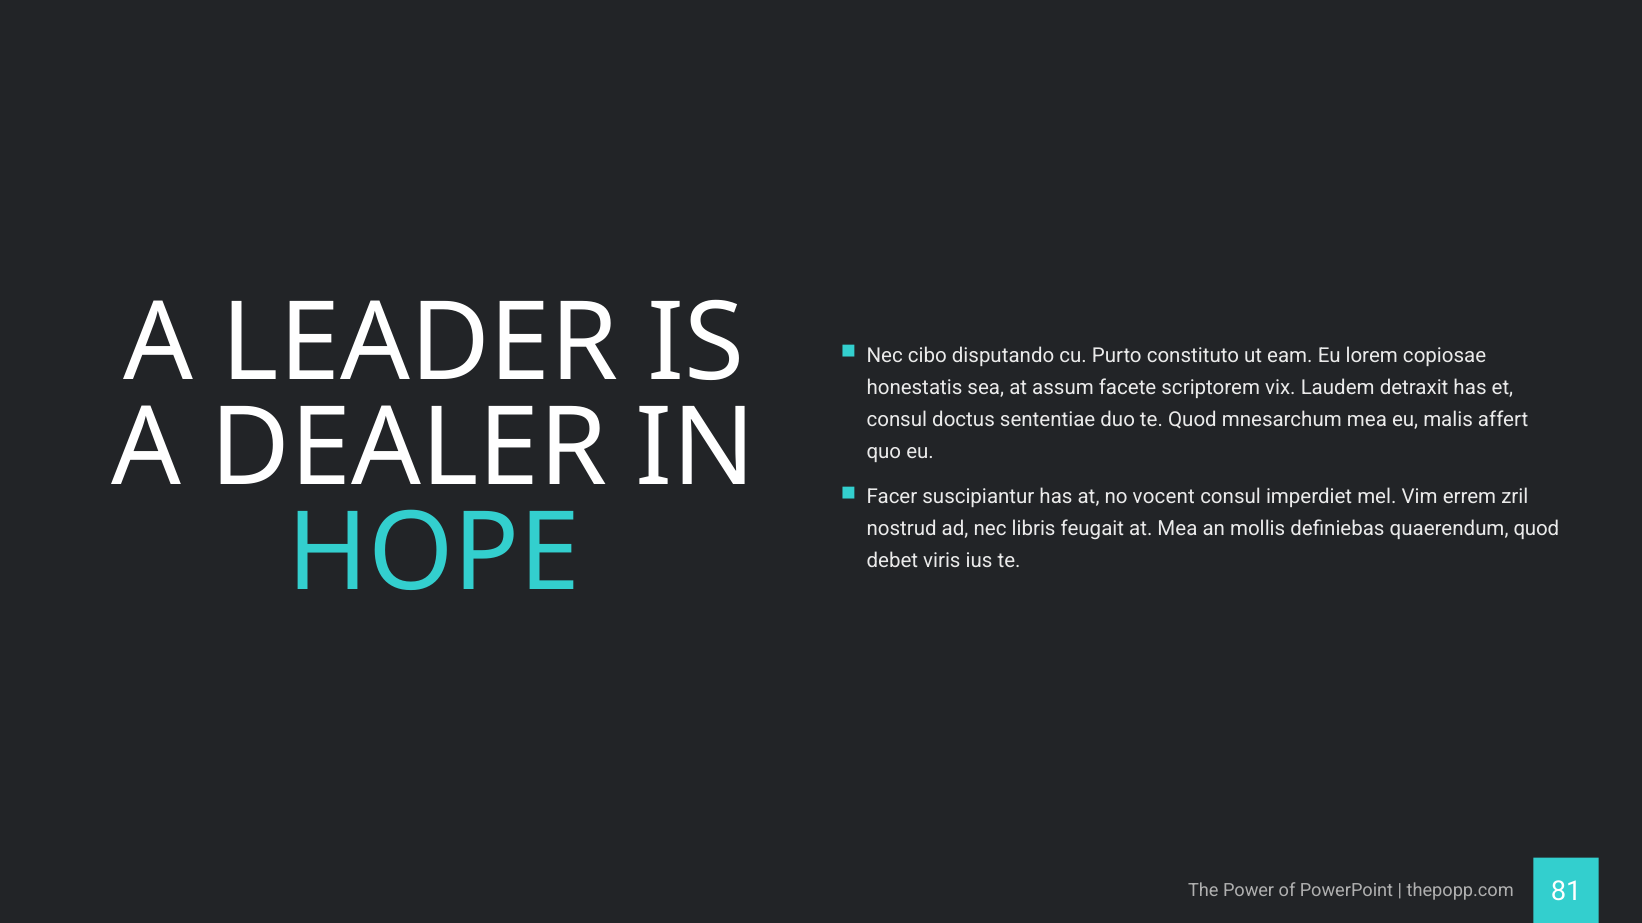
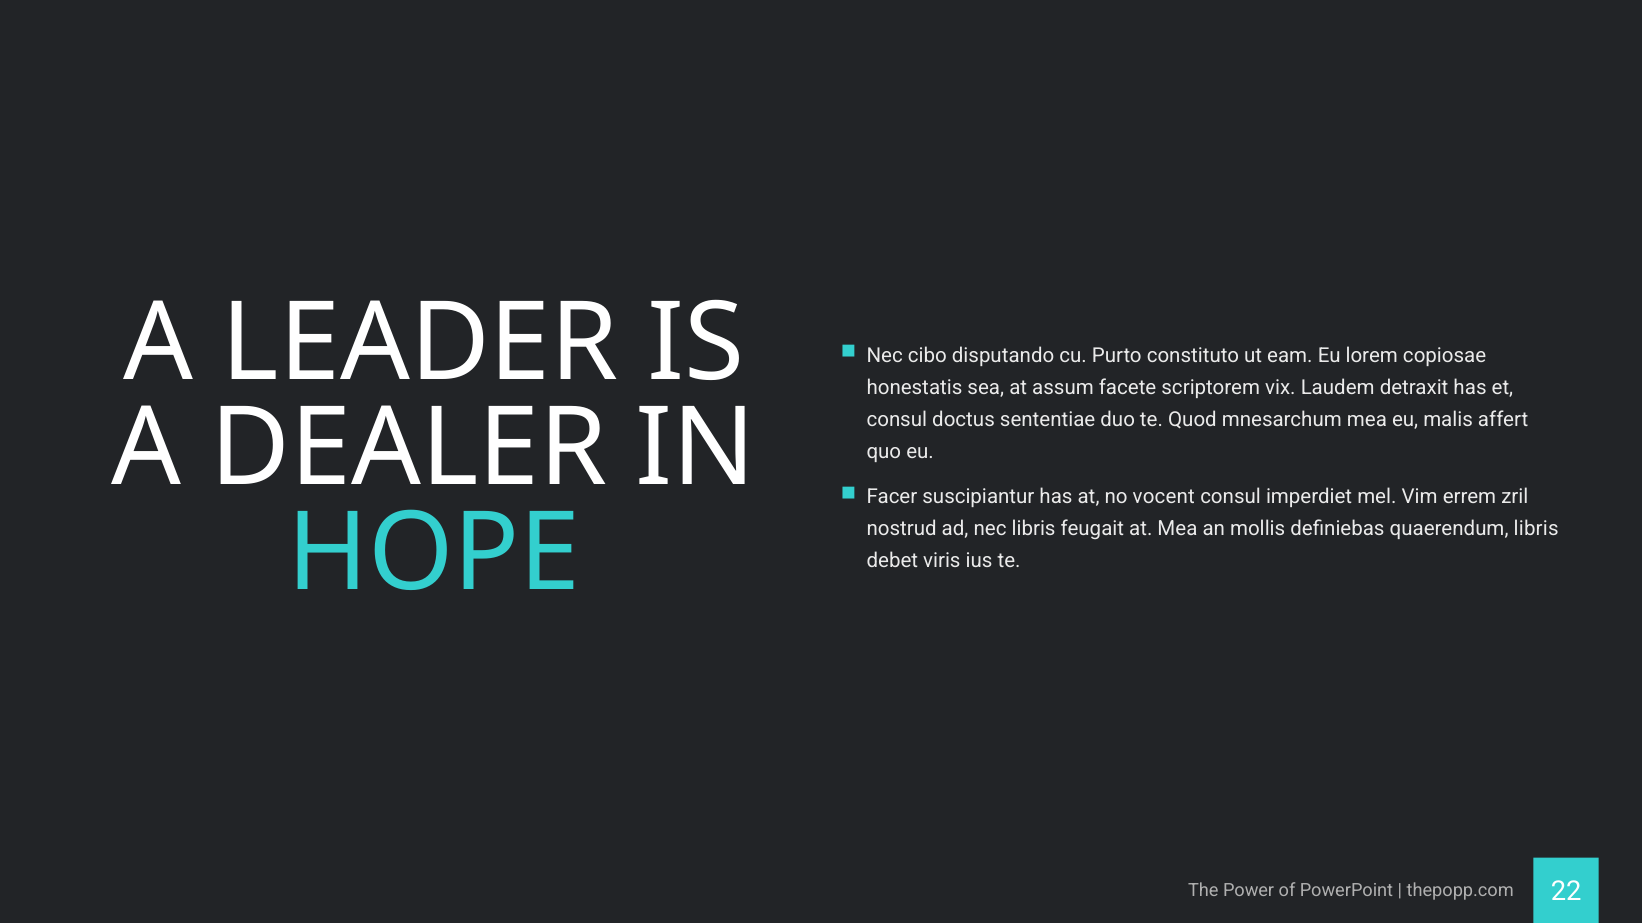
quaerendum quod: quod -> libris (1536, 529)
81: 81 -> 22 (1566, 891)
